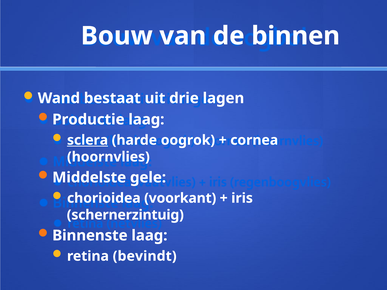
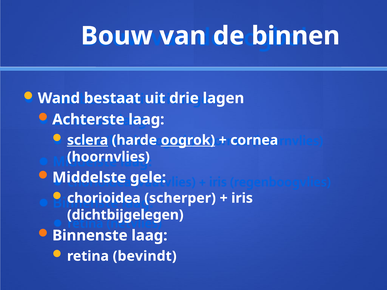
Productie: Productie -> Achterste (88, 120)
oogrok underline: none -> present (188, 140)
voorkant: voorkant -> scherper (180, 198)
schernerzintuig: schernerzintuig -> dichtbijgelegen (125, 215)
